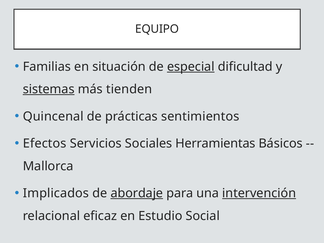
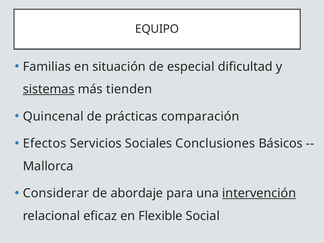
especial underline: present -> none (191, 67)
sentimientos: sentimientos -> comparación (200, 116)
Herramientas: Herramientas -> Conclusiones (215, 144)
Implicados: Implicados -> Considerar (56, 193)
abordaje underline: present -> none (137, 193)
Estudio: Estudio -> Flexible (160, 216)
